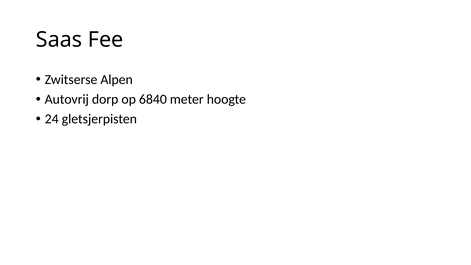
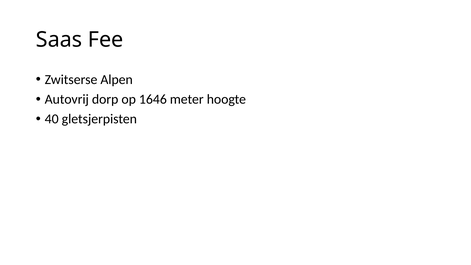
6840: 6840 -> 1646 (153, 99)
24: 24 -> 40 (52, 119)
